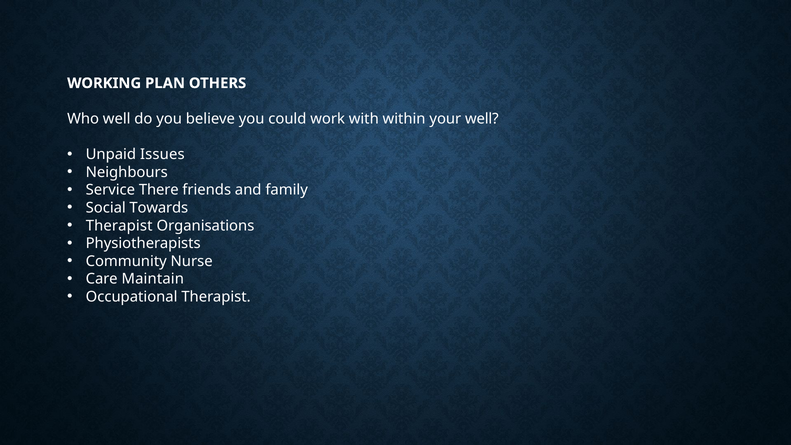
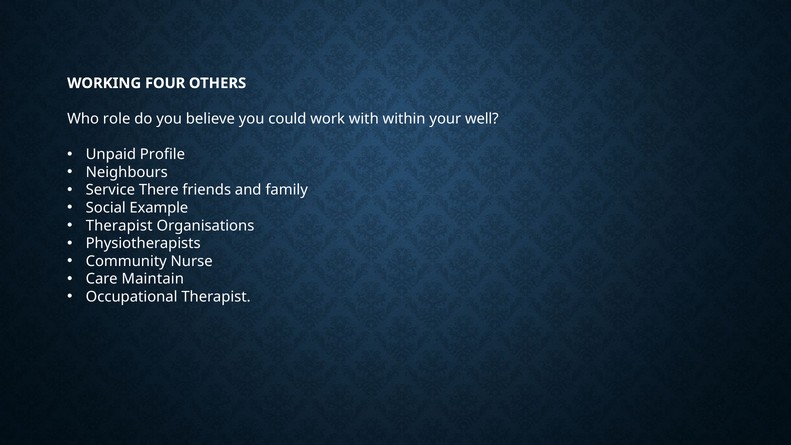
PLAN: PLAN -> FOUR (165, 83)
Who well: well -> role (117, 119)
Issues: Issues -> Profile (162, 154)
Towards: Towards -> Example (159, 208)
